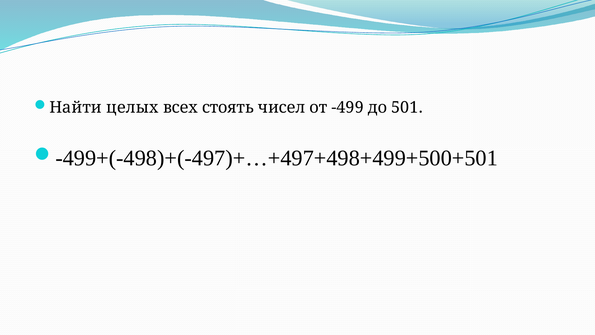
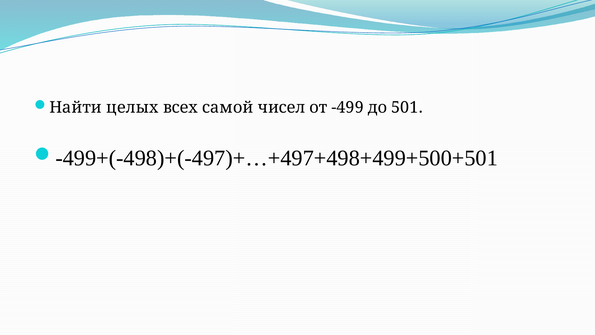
стоять: стоять -> самой (228, 107)
